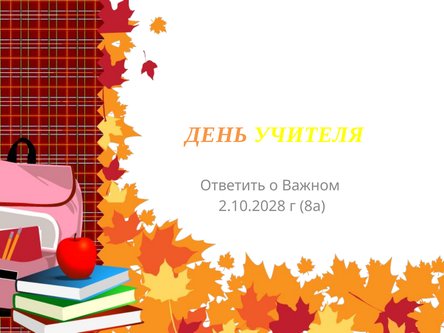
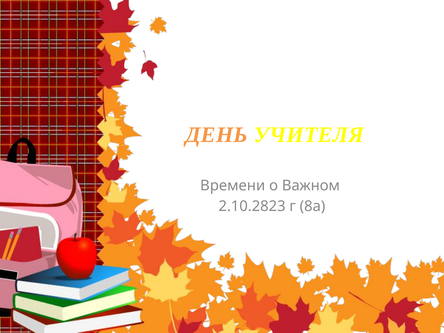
Ответить: Ответить -> Времени (233, 186)
2.10.2028: 2.10.2028 -> 2.10.2823 (252, 206)
